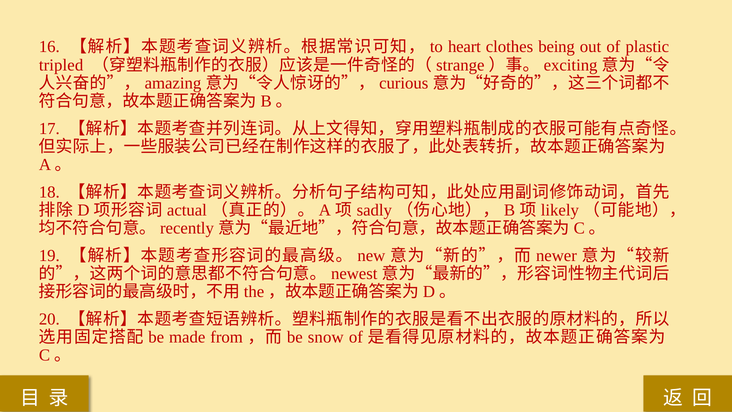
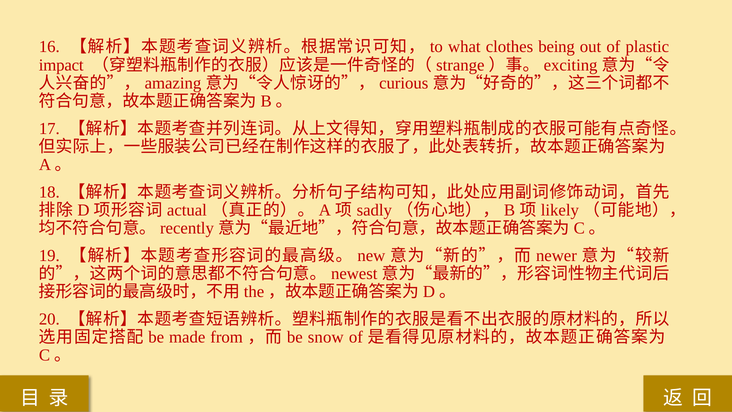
heart: heart -> what (464, 47)
tripled: tripled -> impact (61, 65)
